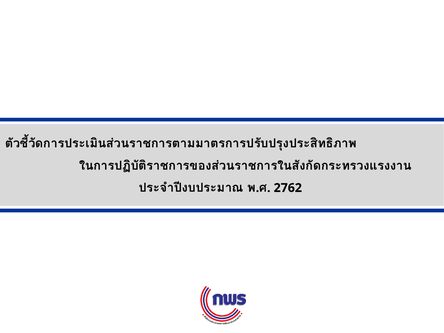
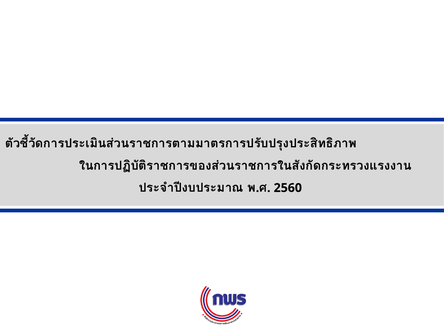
2762: 2762 -> 2560 (288, 188)
